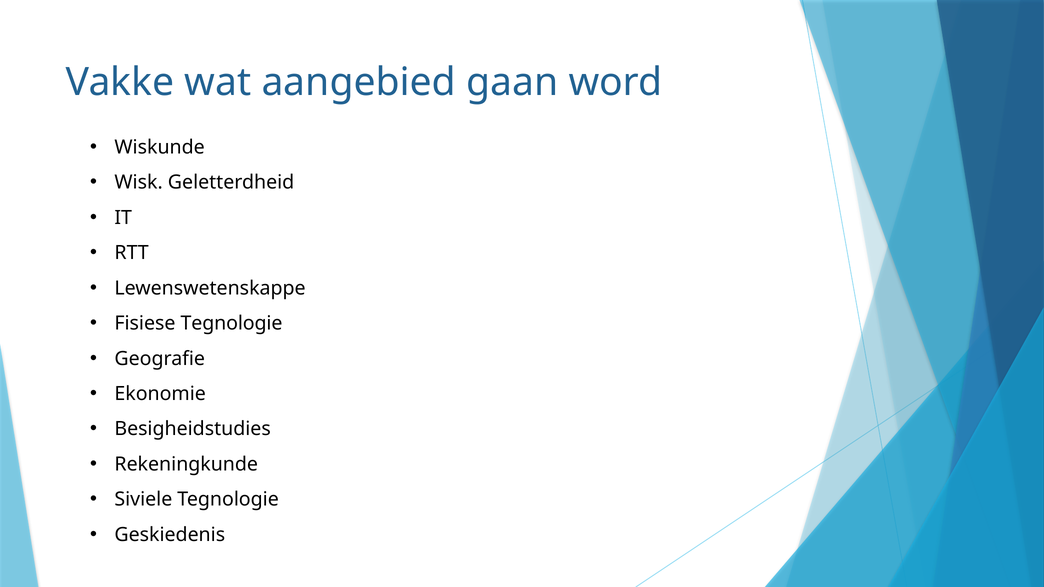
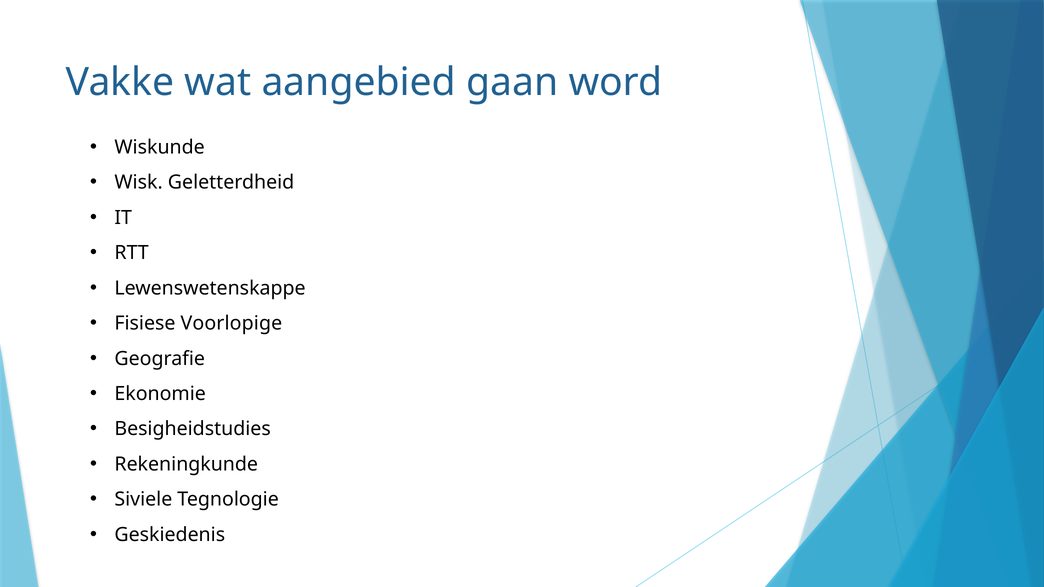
Fisiese Tegnologie: Tegnologie -> Voorlopige (231, 324)
